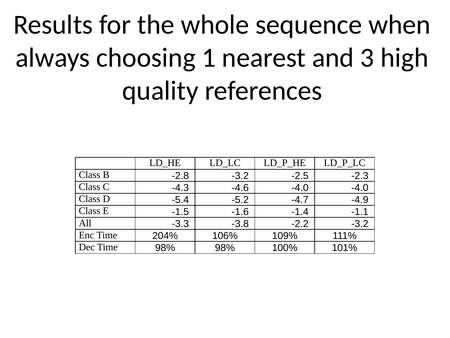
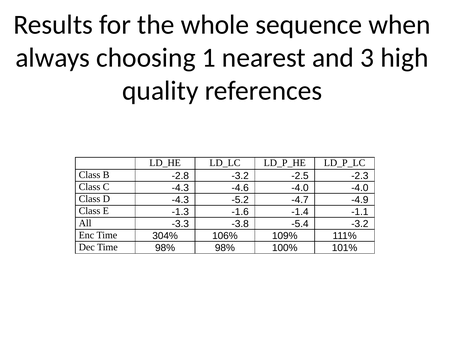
D -5.4: -5.4 -> -4.3 (180, 200)
-1.5: -1.5 -> -1.3 (180, 212)
-2.2: -2.2 -> -5.4 (300, 224)
204%: 204% -> 304% (165, 236)
